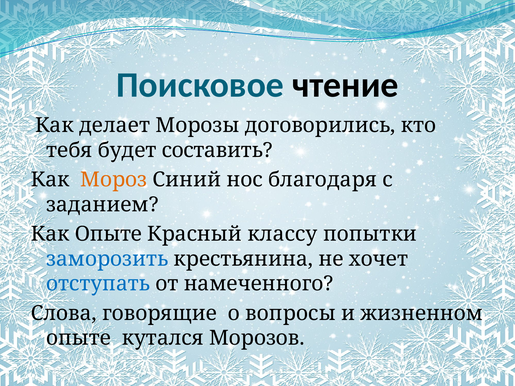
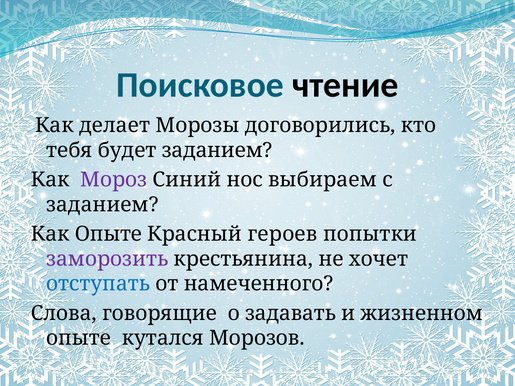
будет составить: составить -> заданием (217, 150)
Мороз colour: orange -> purple (114, 180)
благодаря: благодаря -> выбираем (323, 180)
классу: классу -> героев (282, 234)
заморозить colour: blue -> purple (107, 259)
вопросы: вопросы -> задавать (291, 313)
